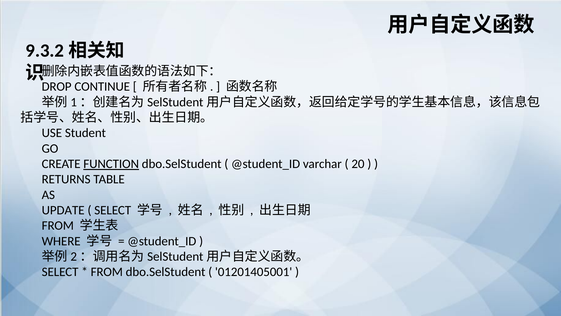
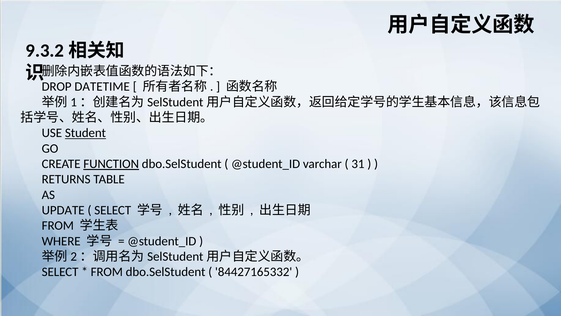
CONTINUE: CONTINUE -> DATETIME (102, 87)
Student underline: none -> present (85, 133)
20: 20 -> 31 (358, 164)
01201405001: 01201405001 -> 84427165332 (254, 272)
